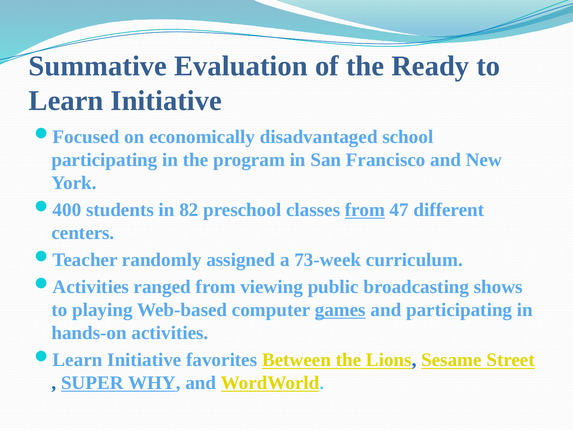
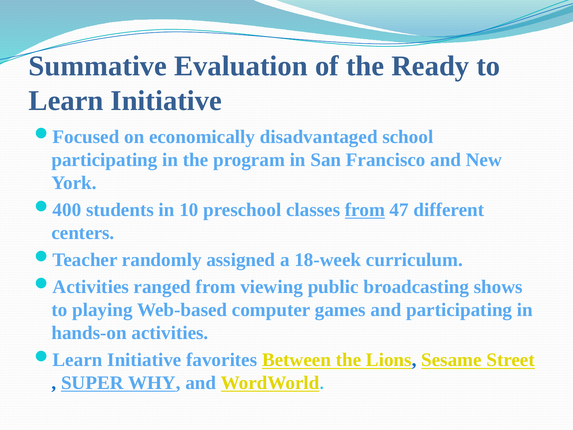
82: 82 -> 10 (189, 210)
73-week: 73-week -> 18-week (328, 260)
games underline: present -> none (340, 310)
